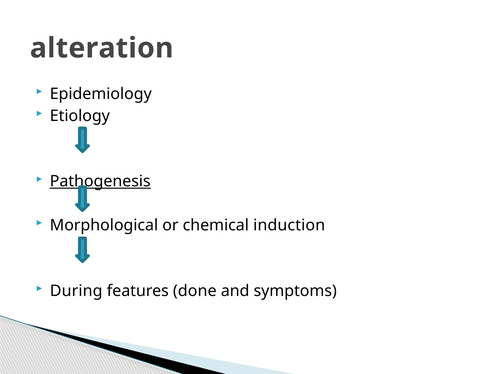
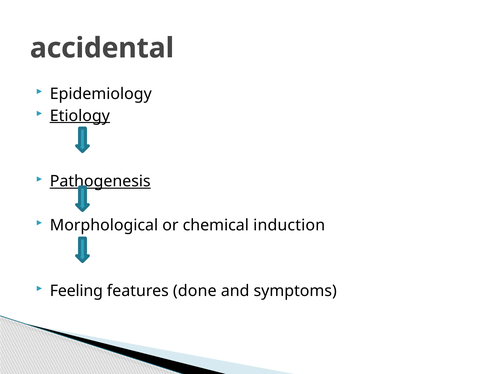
alteration: alteration -> accidental (102, 48)
Etiology underline: none -> present (80, 116)
During: During -> Feeling (76, 291)
